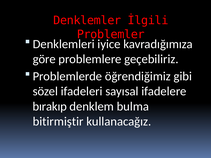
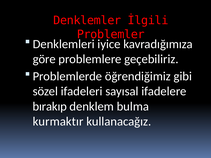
bitirmiştir: bitirmiştir -> kurmaktır (58, 122)
